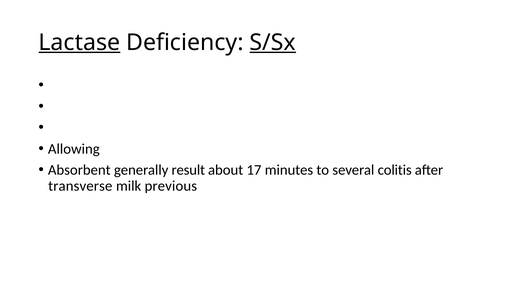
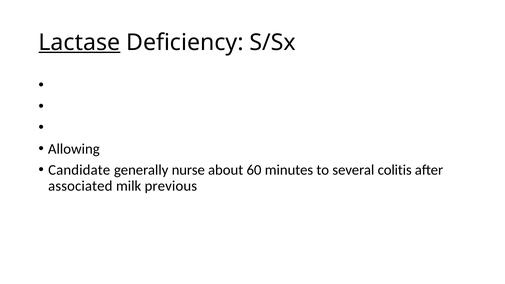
S/Sx underline: present -> none (273, 42)
Absorbent: Absorbent -> Candidate (79, 170)
result: result -> nurse (188, 170)
17: 17 -> 60 (254, 170)
transverse: transverse -> associated (80, 186)
